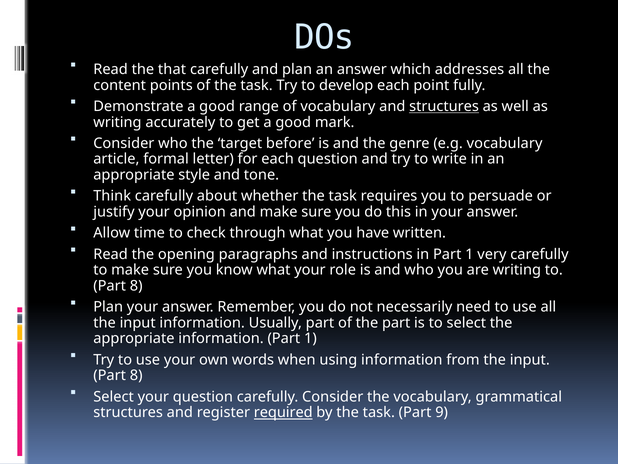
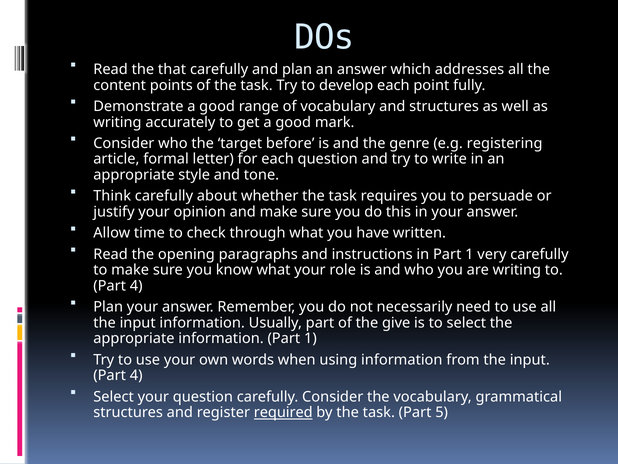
structures underline: present -> none (444, 106)
e.g vocabulary: vocabulary -> registering (505, 143)
8: 8 -> 4 (136, 286)
the part: part -> give (396, 323)
8: 8 -> 4 (136, 375)
9: 9 -> 5 (442, 412)
